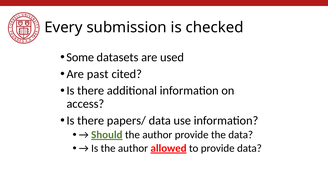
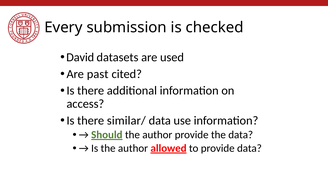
Some: Some -> David (80, 58)
papers/: papers/ -> similar/ (126, 121)
